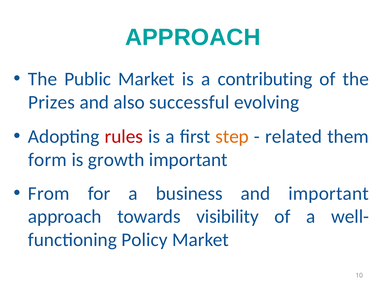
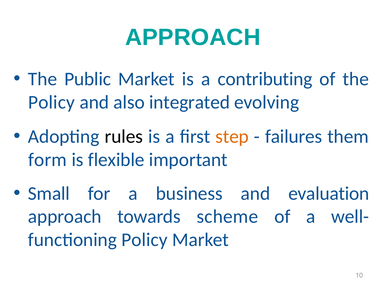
Prizes: Prizes -> Policy (52, 102)
successful: successful -> integrated (190, 102)
rules colour: red -> black (124, 137)
related: related -> failures (294, 137)
growth: growth -> flexible (116, 160)
From: From -> Small (49, 194)
and important: important -> evaluation (329, 194)
visibility: visibility -> scheme (227, 217)
